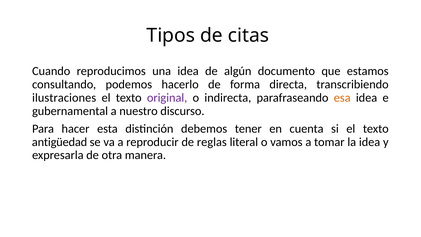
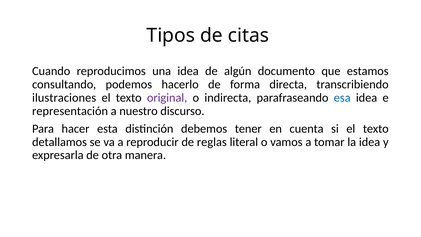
esa colour: orange -> blue (342, 98)
gubernamental: gubernamental -> representación (70, 111)
antigüedad: antigüedad -> detallamos (59, 142)
